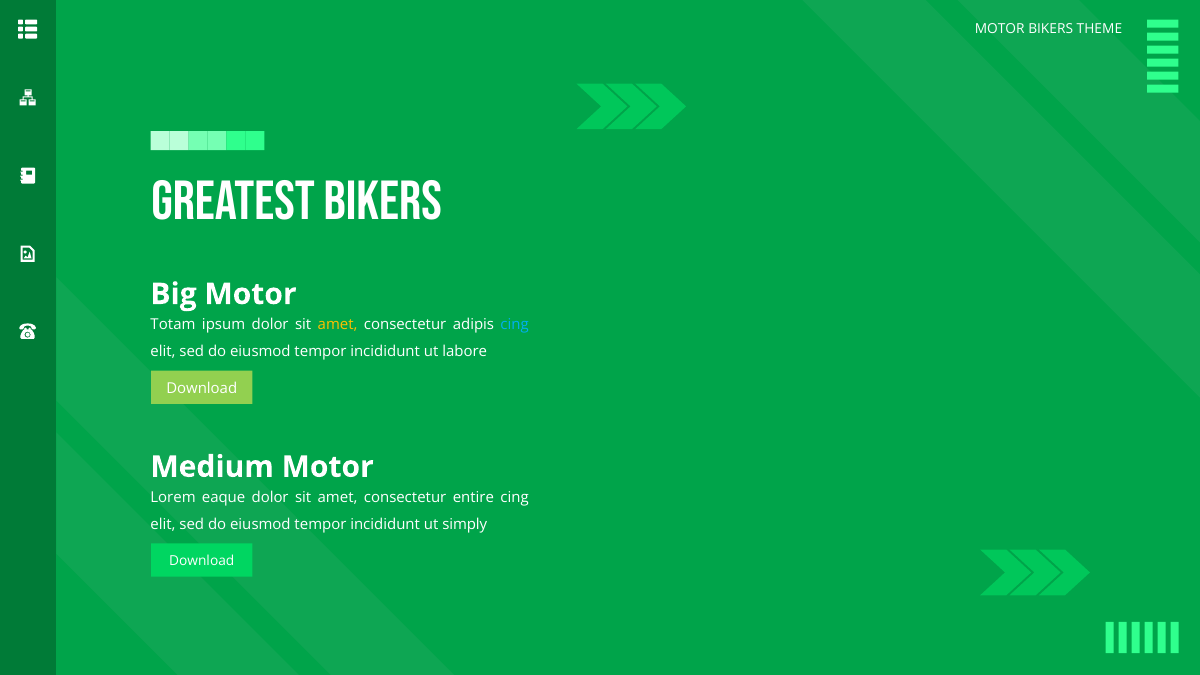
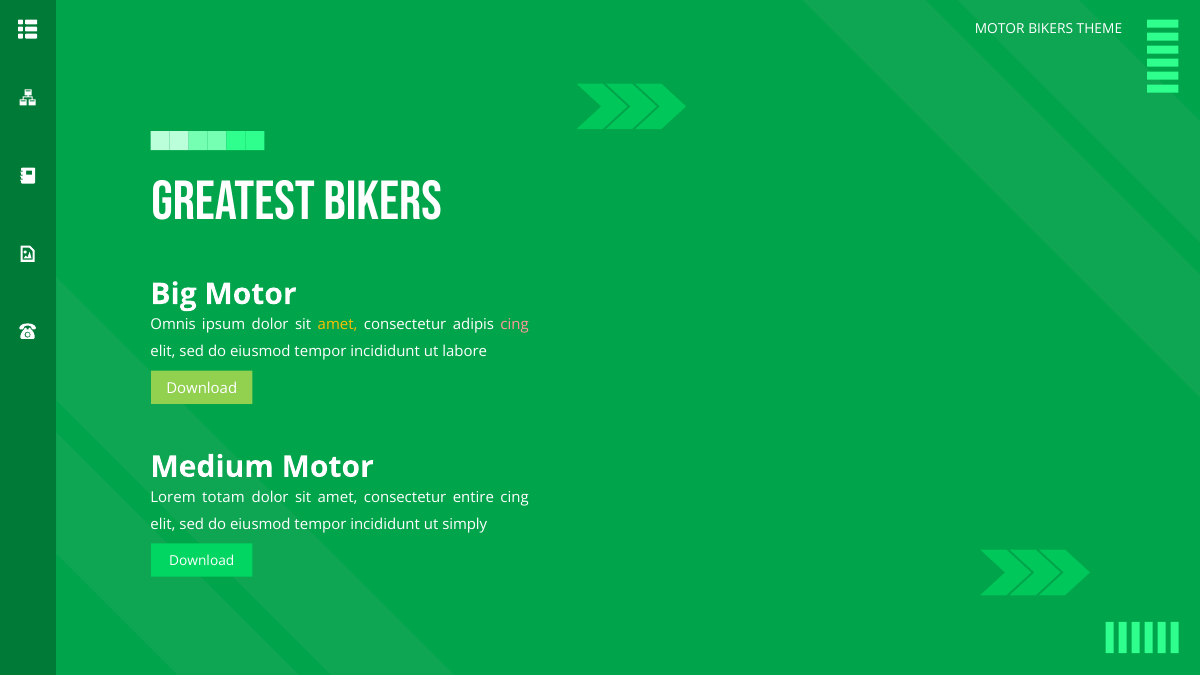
Totam: Totam -> Omnis (173, 325)
cing colour: light blue -> pink (515, 325)
eaque: eaque -> totam (223, 498)
